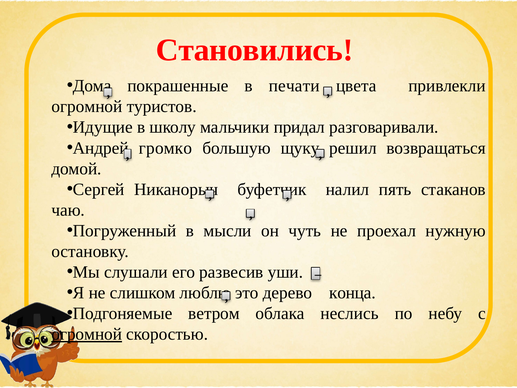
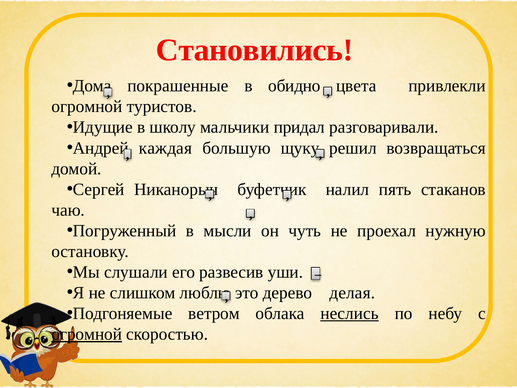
печати: печати -> обидно (294, 86)
громко: громко -> каждая (165, 148)
конца: конца -> делая (352, 293)
неслись underline: none -> present (350, 313)
